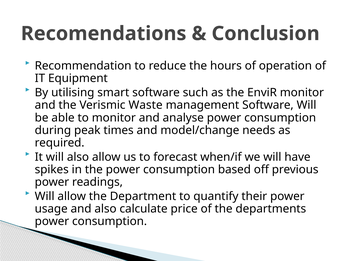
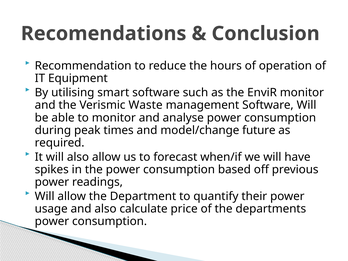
needs: needs -> future (259, 130)
